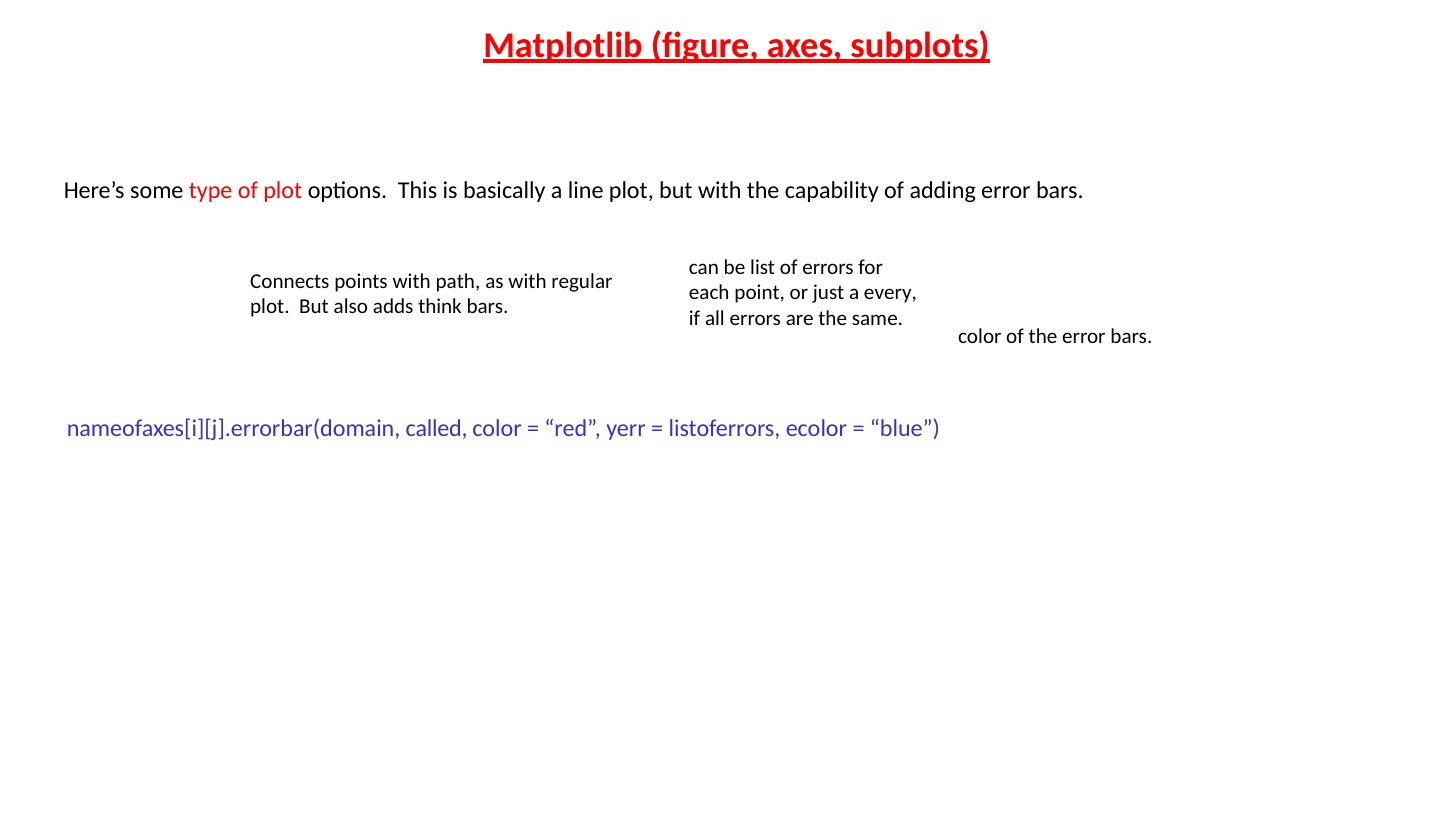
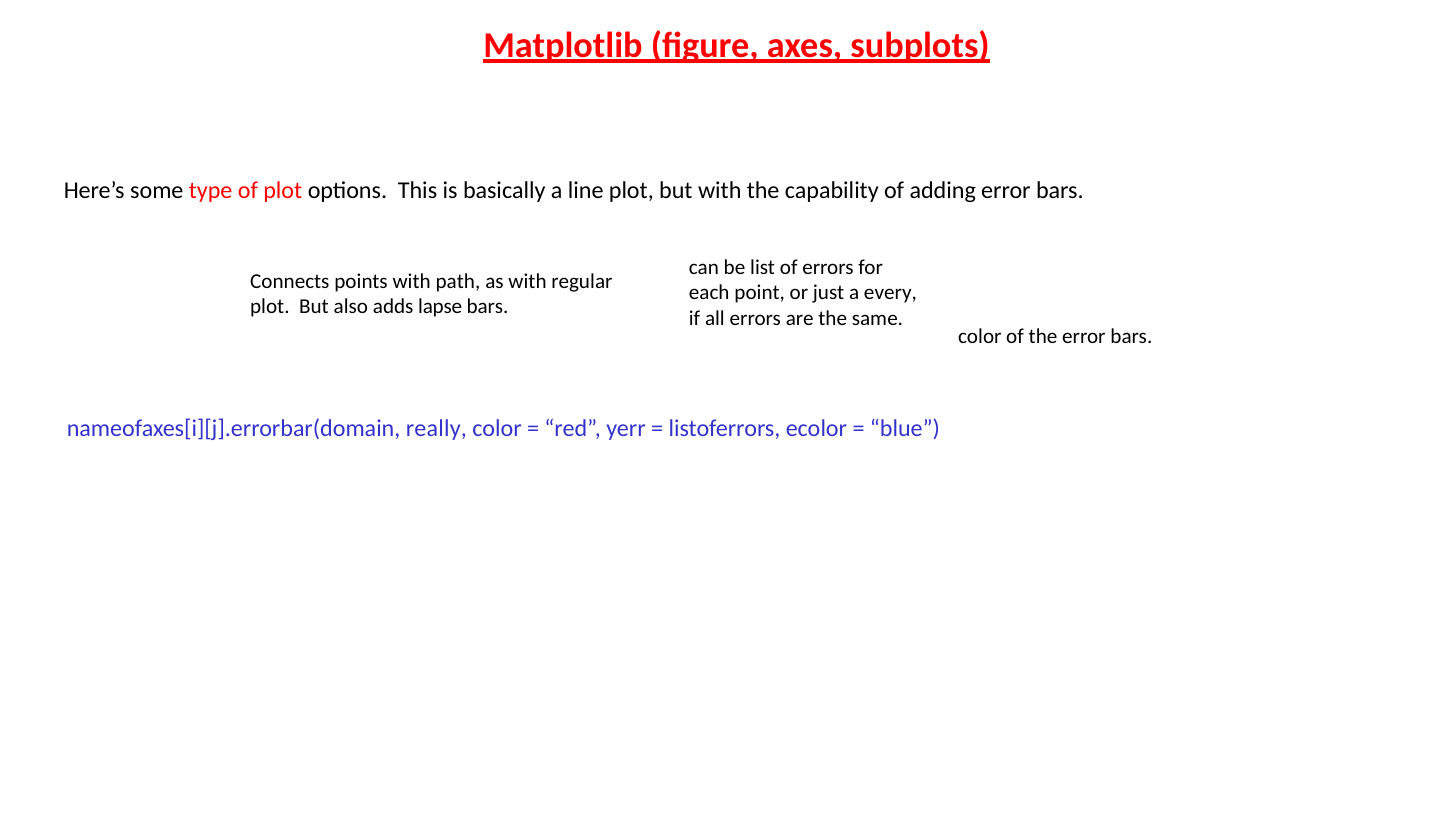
think: think -> lapse (440, 306)
called: called -> really (436, 429)
